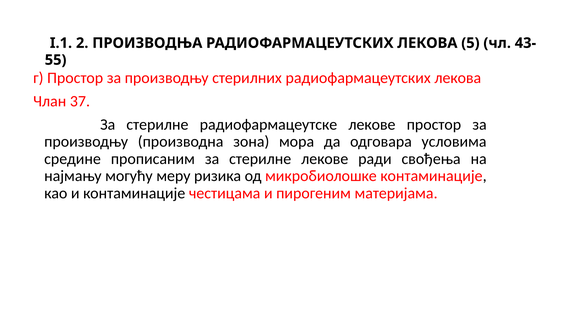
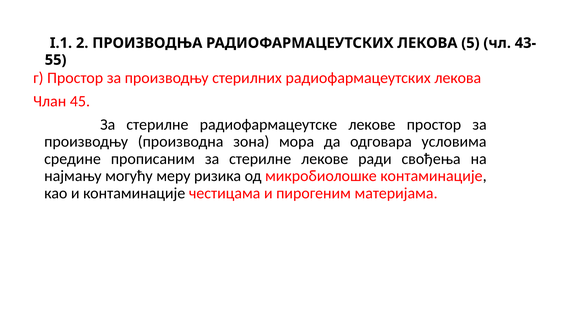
37: 37 -> 45 (80, 101)
